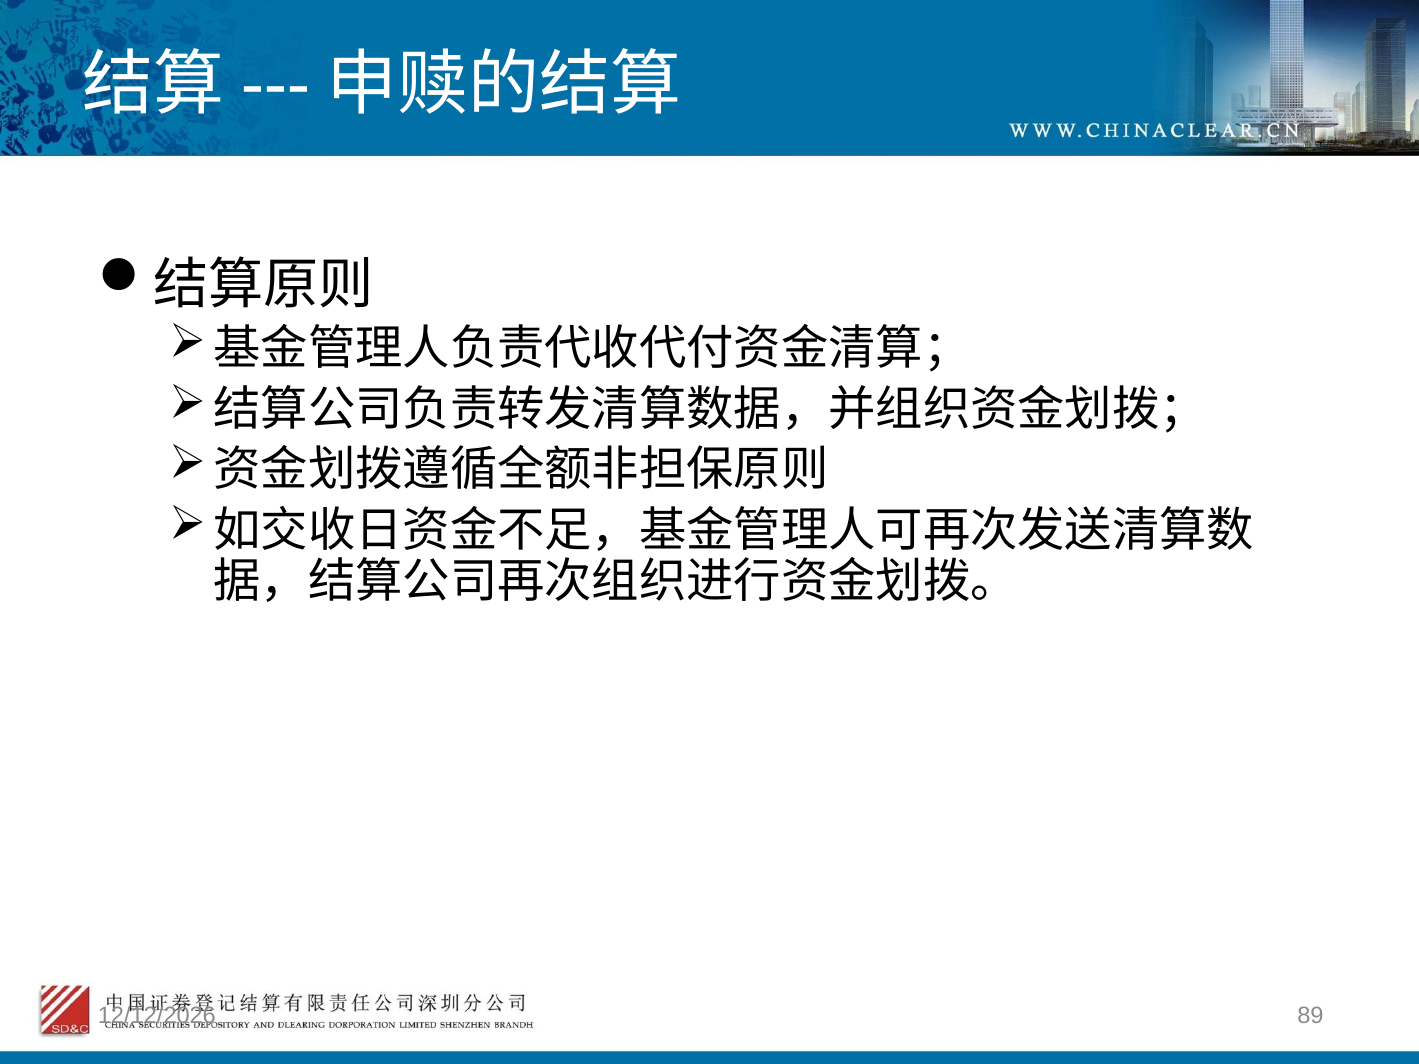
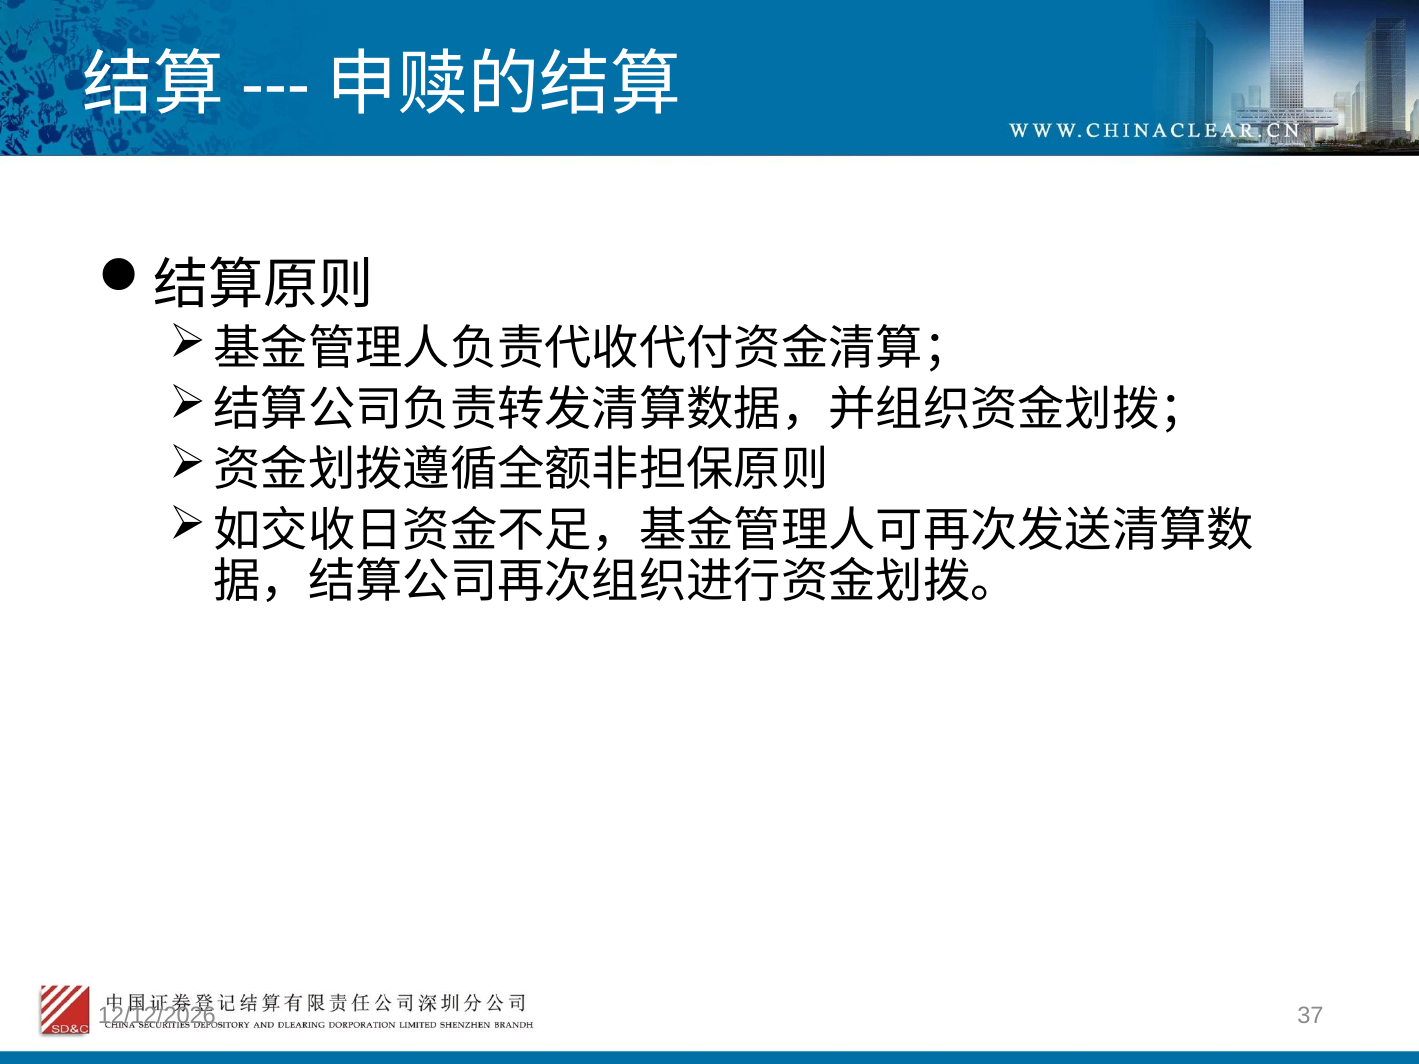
89: 89 -> 37 (1310, 1016)
